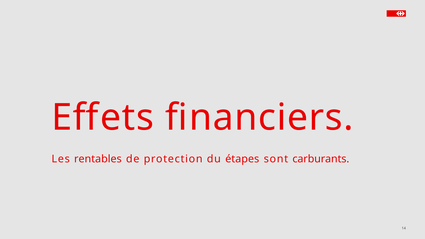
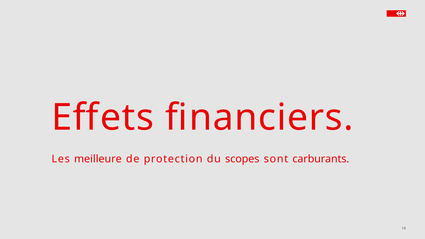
rentables: rentables -> meilleure (98, 159)
étapes: étapes -> scopes (242, 159)
